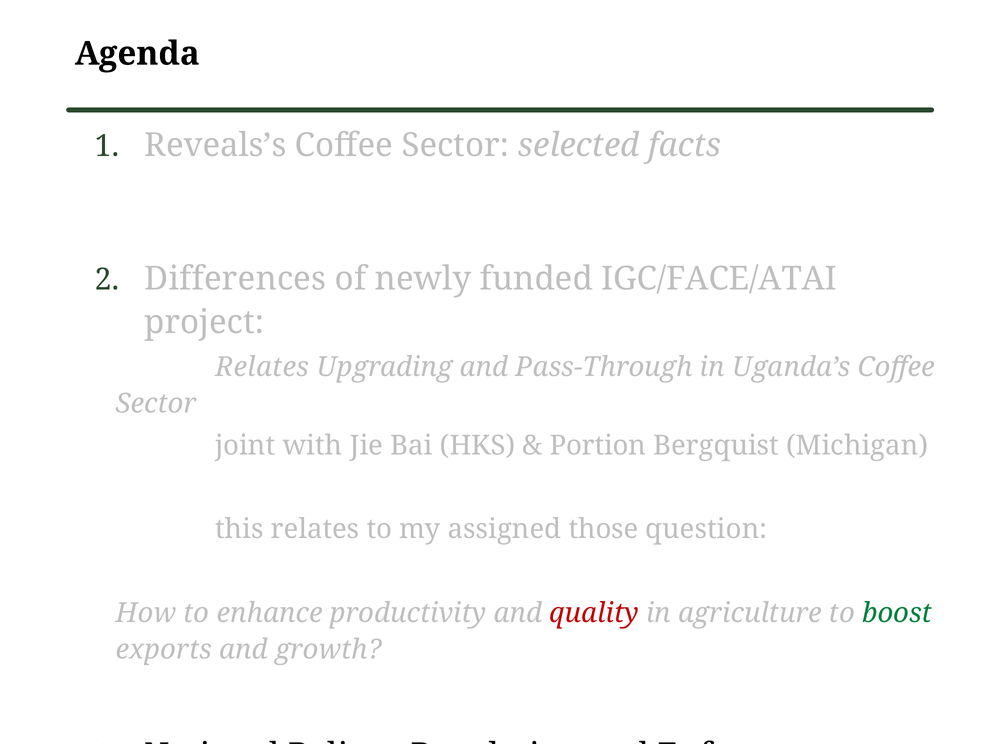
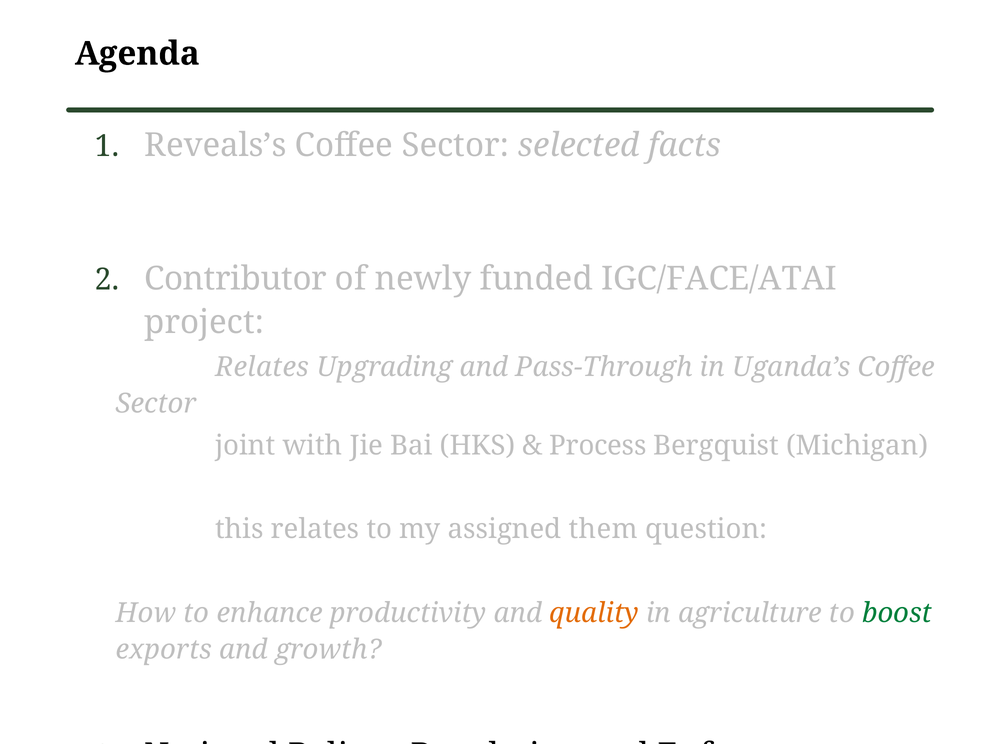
Differences: Differences -> Contributor (236, 279)
Portion: Portion -> Process (598, 446)
those: those -> them (603, 529)
quality colour: red -> orange (594, 613)
